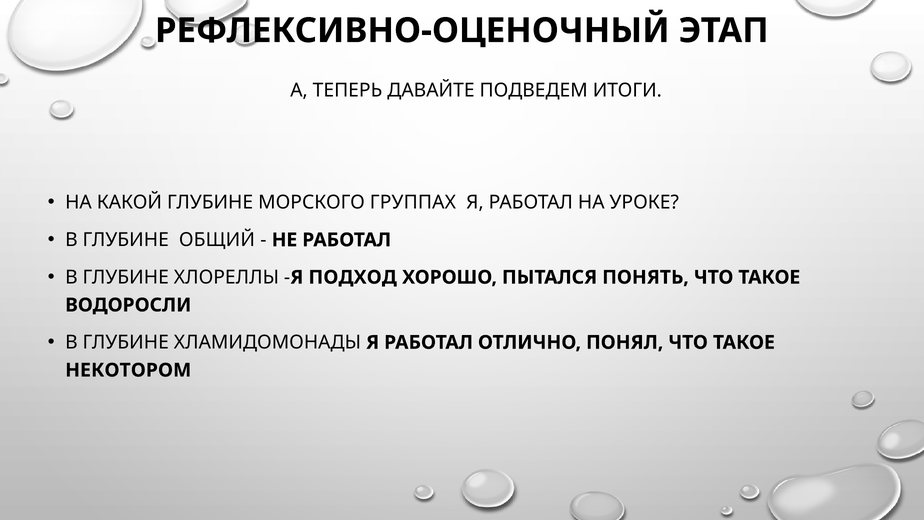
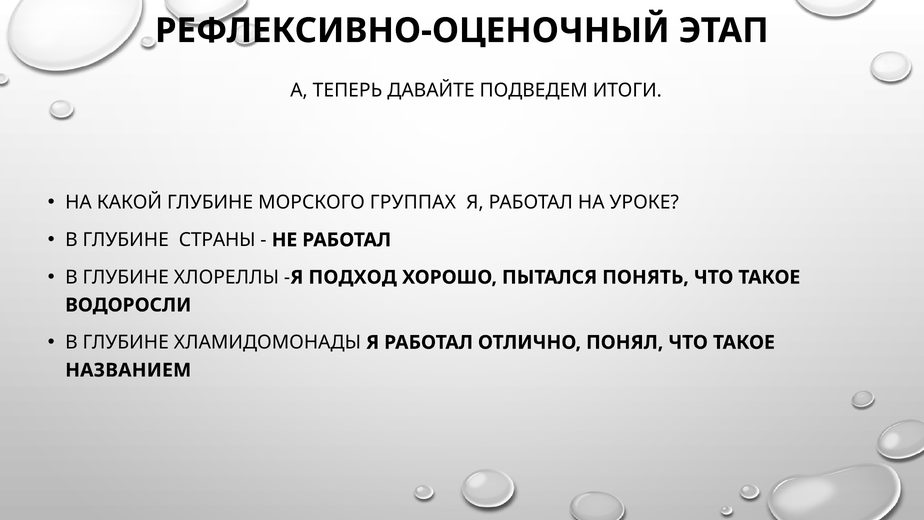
ОБЩИЙ: ОБЩИЙ -> СТРАНЫ (217, 240)
НЕКОТОРОМ: НЕКОТОРОМ -> НАЗВАНИЕМ (128, 370)
